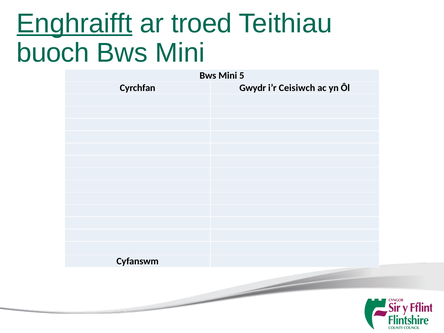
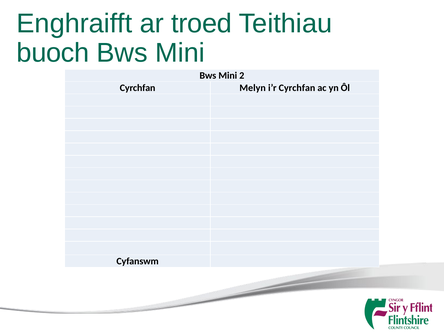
Enghraifft underline: present -> none (74, 24)
5: 5 -> 2 (242, 76)
Gwydr: Gwydr -> Melyn (253, 88)
i’r Ceisiwch: Ceisiwch -> Cyrchfan (297, 88)
